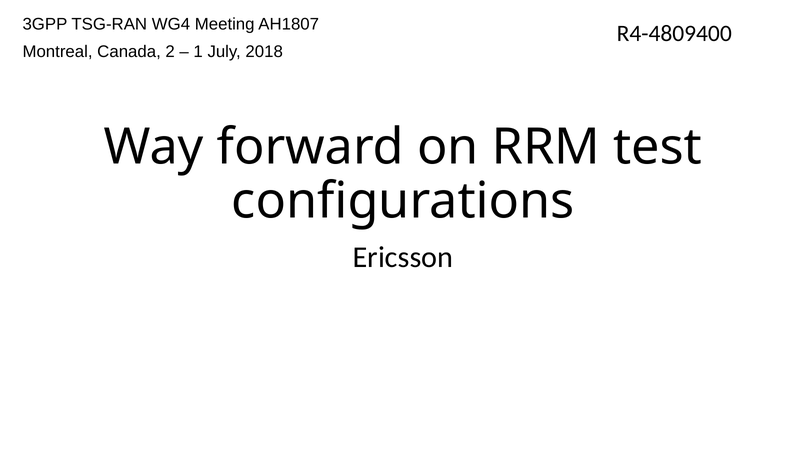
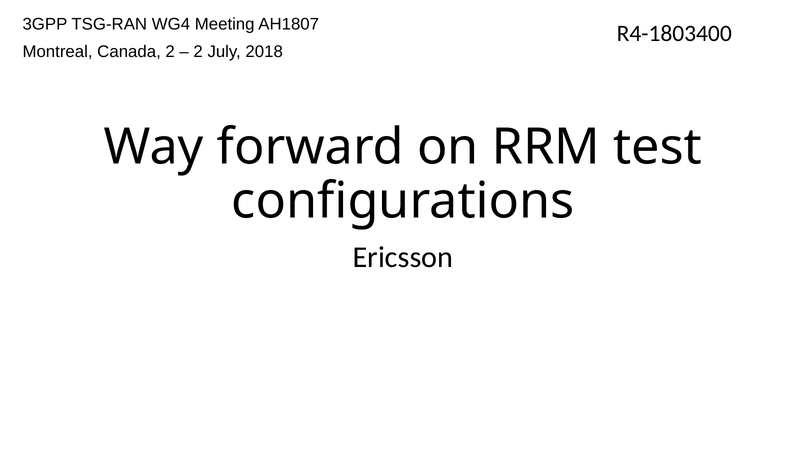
R4-4809400: R4-4809400 -> R4-1803400 (674, 34)
1: 1 -> 2 (198, 52)
